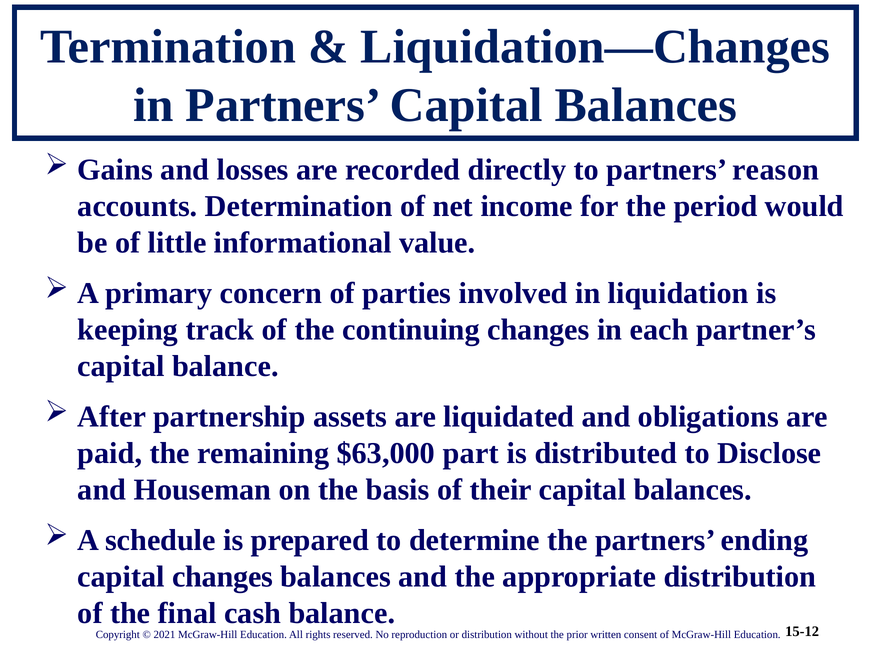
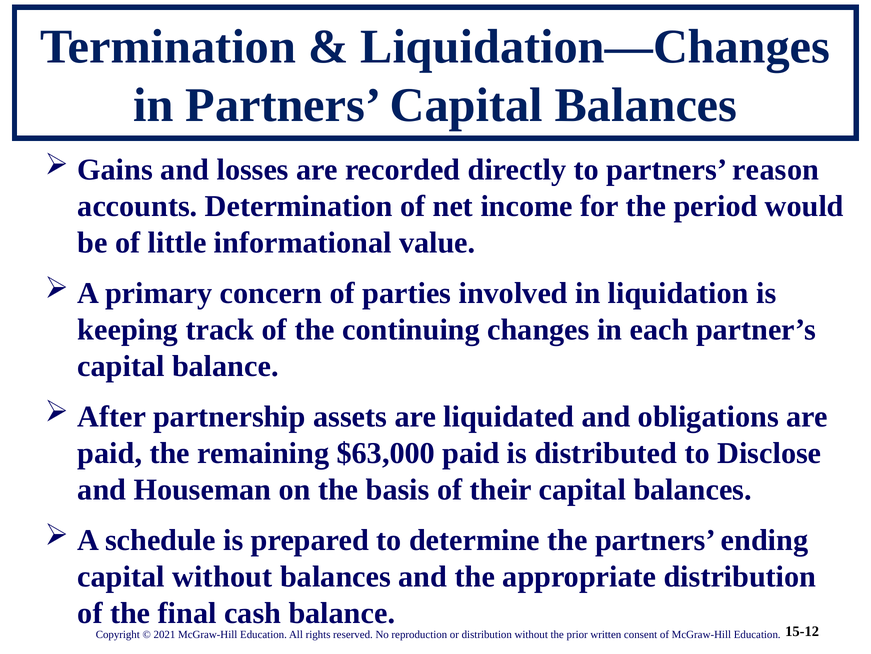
$63,000 part: part -> paid (471, 453)
capital changes: changes -> without (222, 576)
